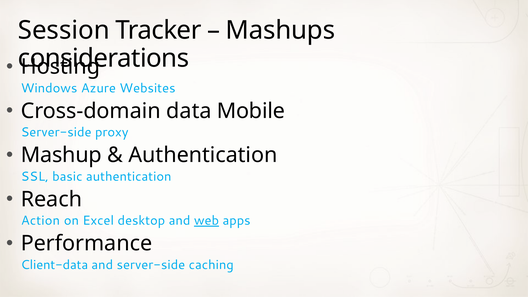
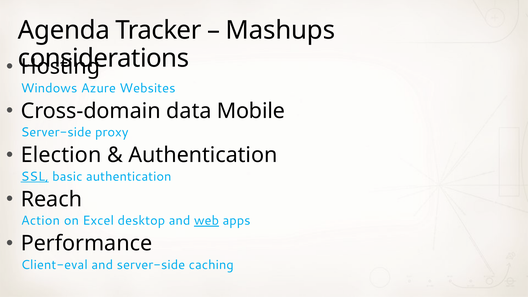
Session: Session -> Agenda (64, 30)
Mashup: Mashup -> Election (61, 155)
SSL underline: none -> present (35, 176)
Client-data: Client-data -> Client-eval (54, 265)
